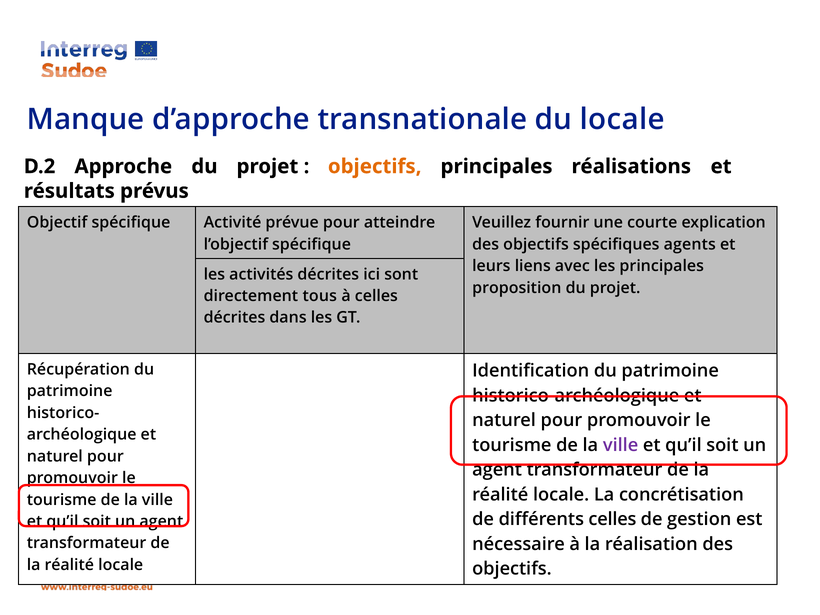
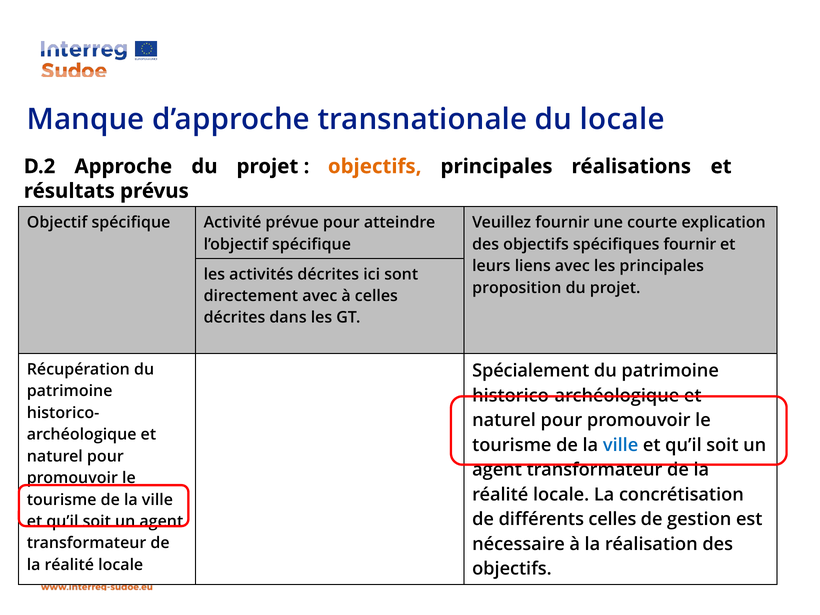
spécifiques agents: agents -> fournir (690, 244)
directement tous: tous -> avec (320, 296)
Identification: Identification -> Spécialement (531, 371)
ville colour: purple -> blue (621, 445)
